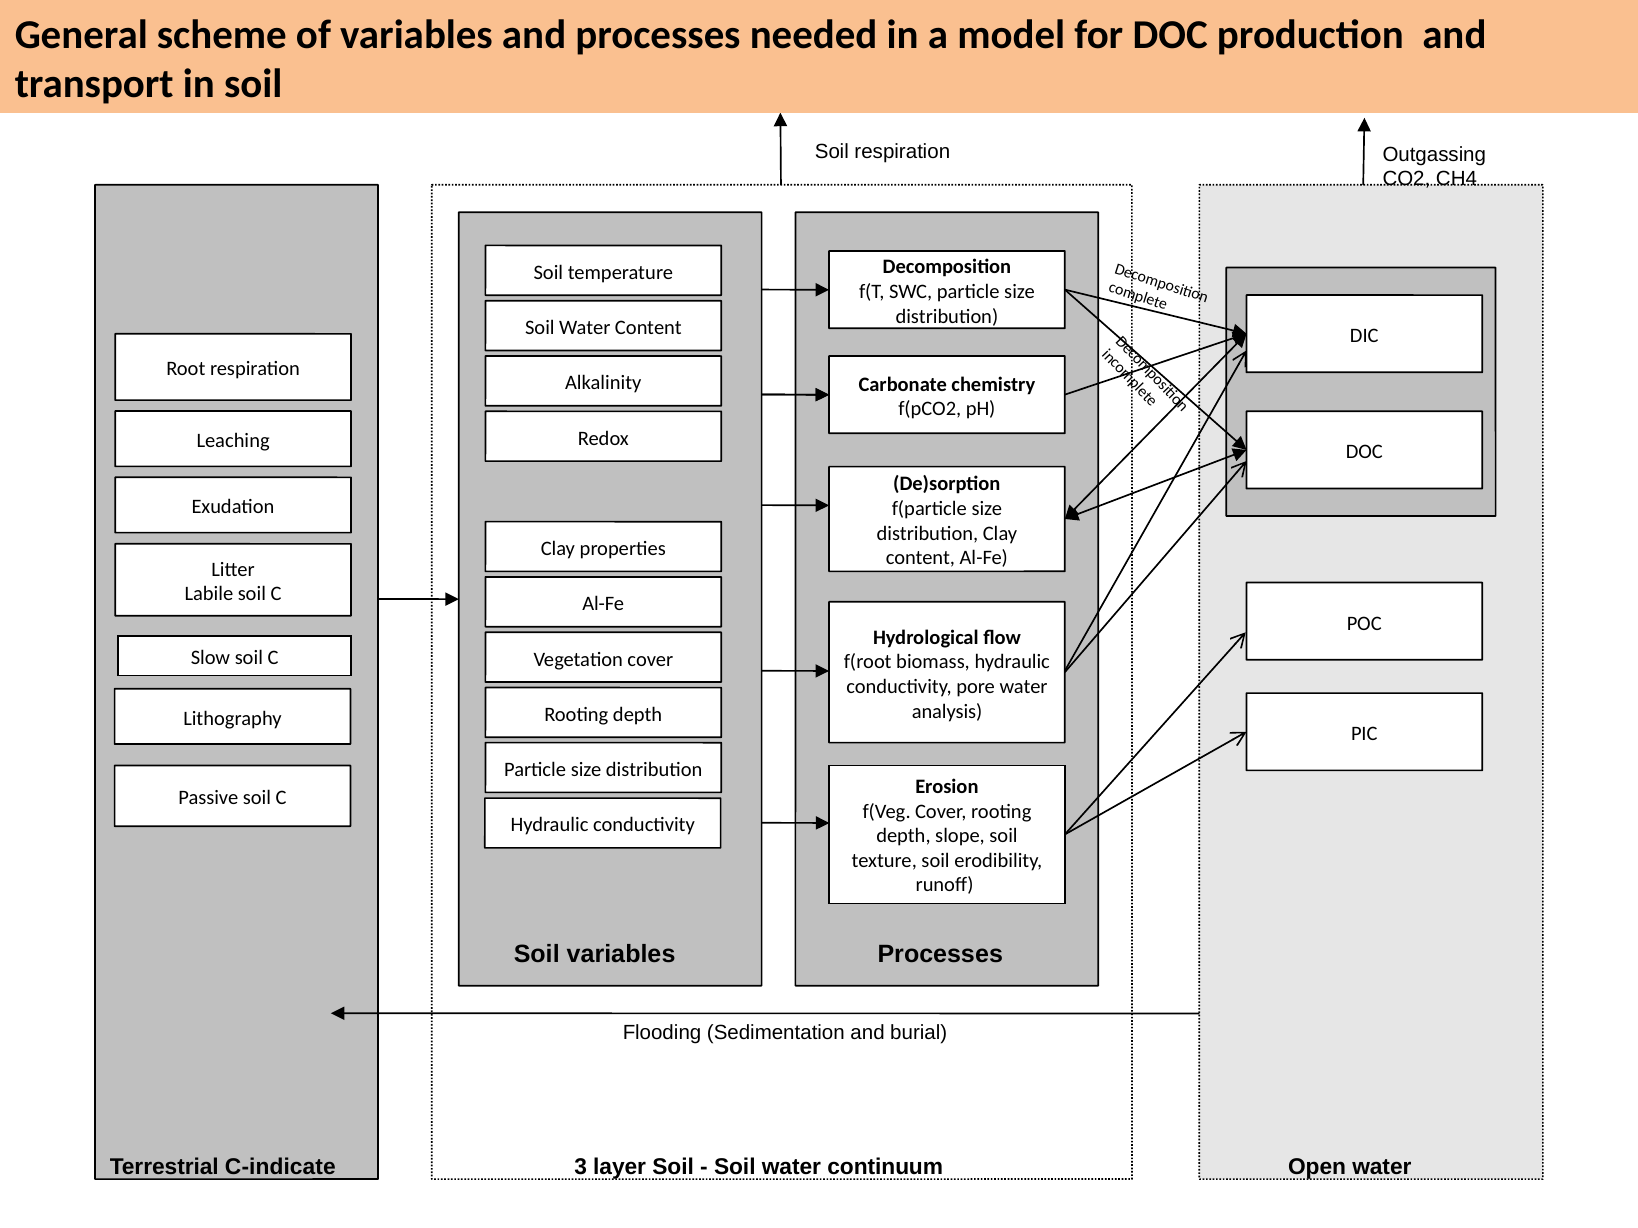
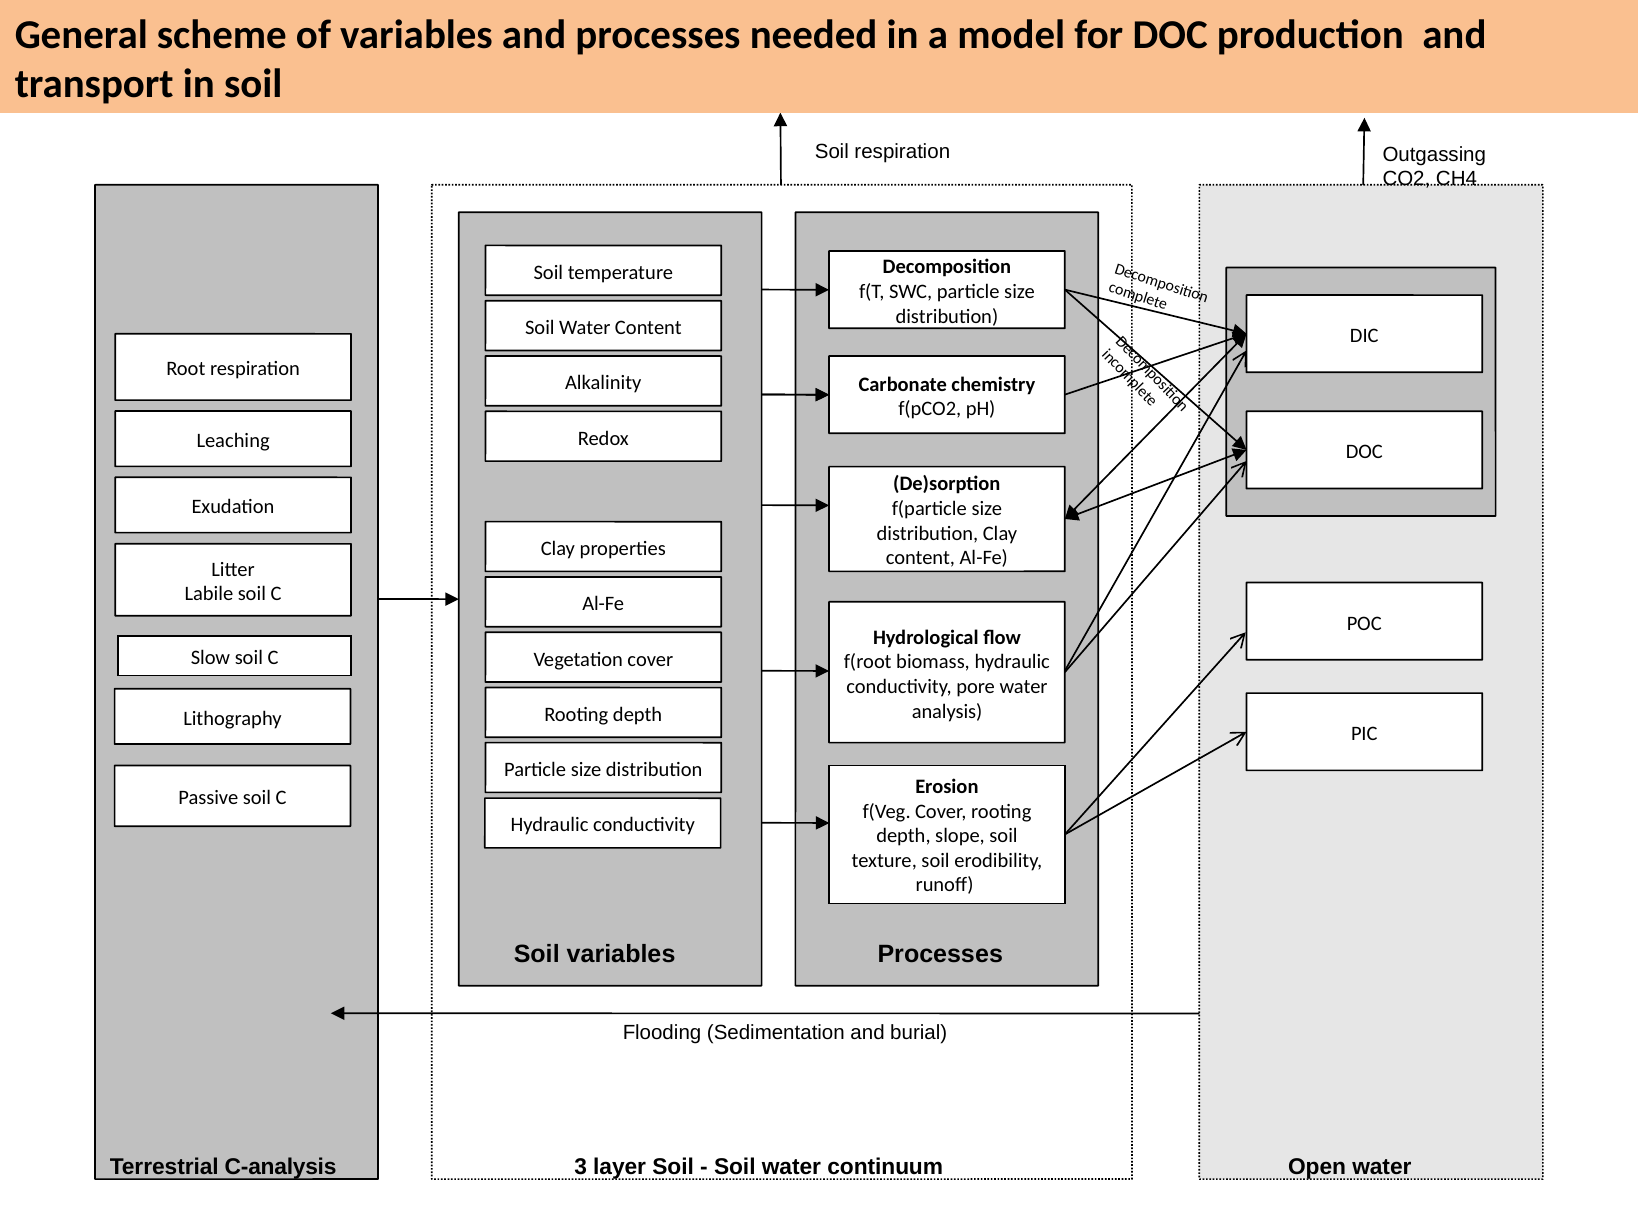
C-indicate: C-indicate -> C-analysis (281, 1167)
